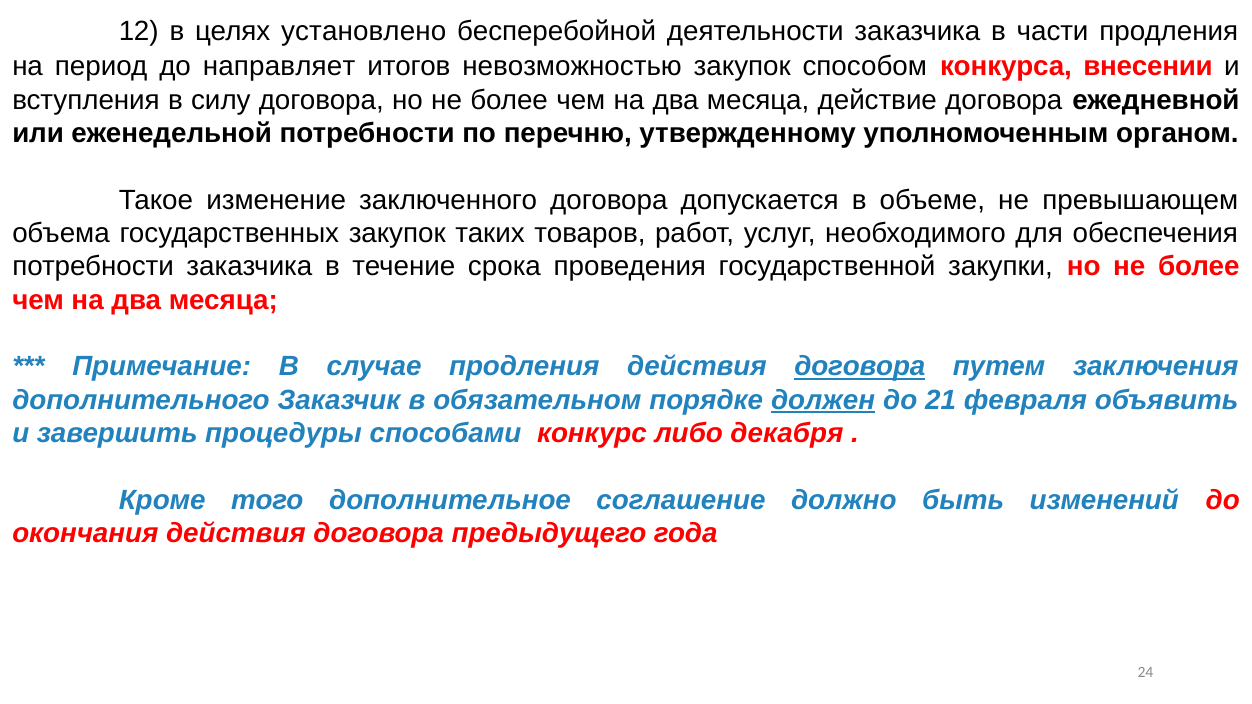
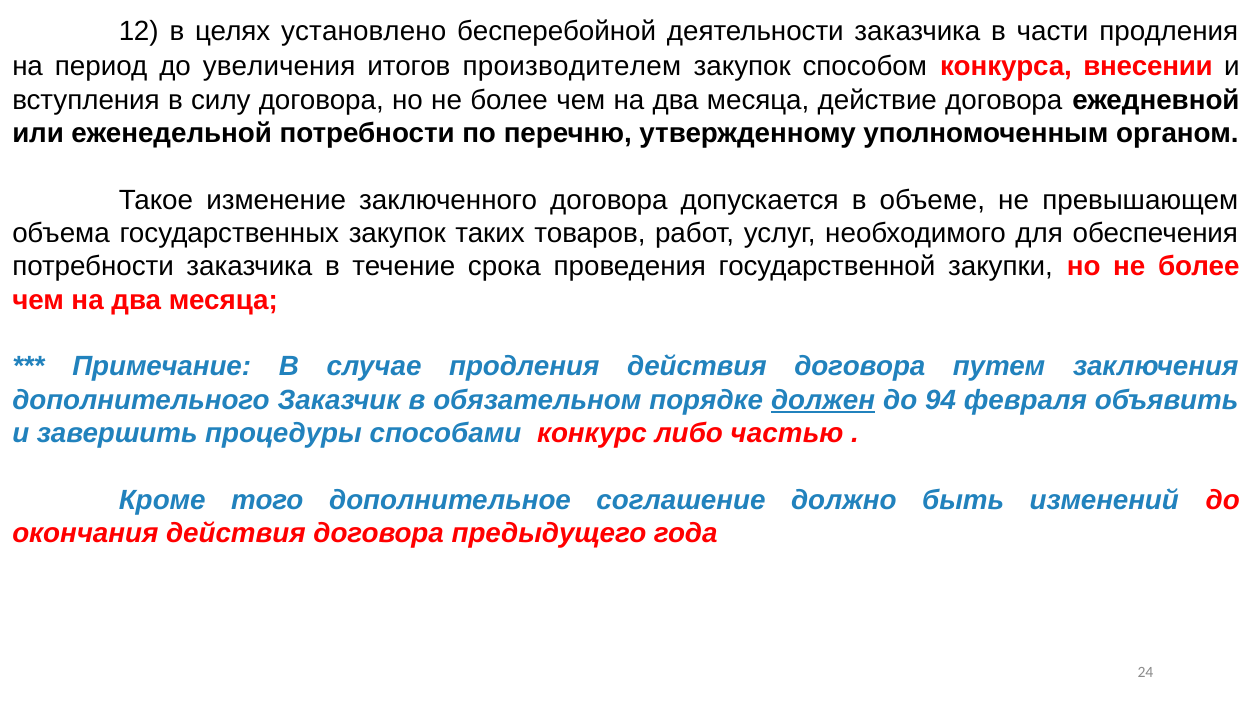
направляет: направляет -> увеличения (279, 67)
невозможностью: невозможностью -> производителем (572, 67)
договора underline: present -> none (860, 367)
21: 21 -> 94 (941, 400)
декабря: декабря -> частью (787, 434)
